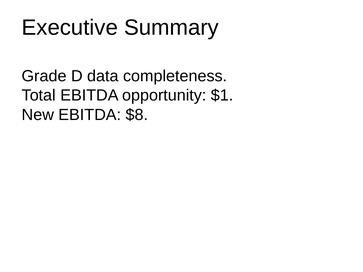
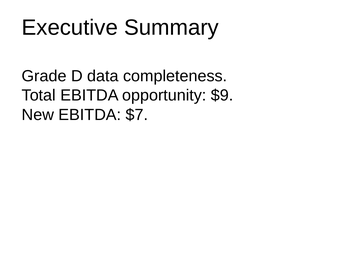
$1: $1 -> $9 (222, 95)
$8: $8 -> $7 (137, 115)
